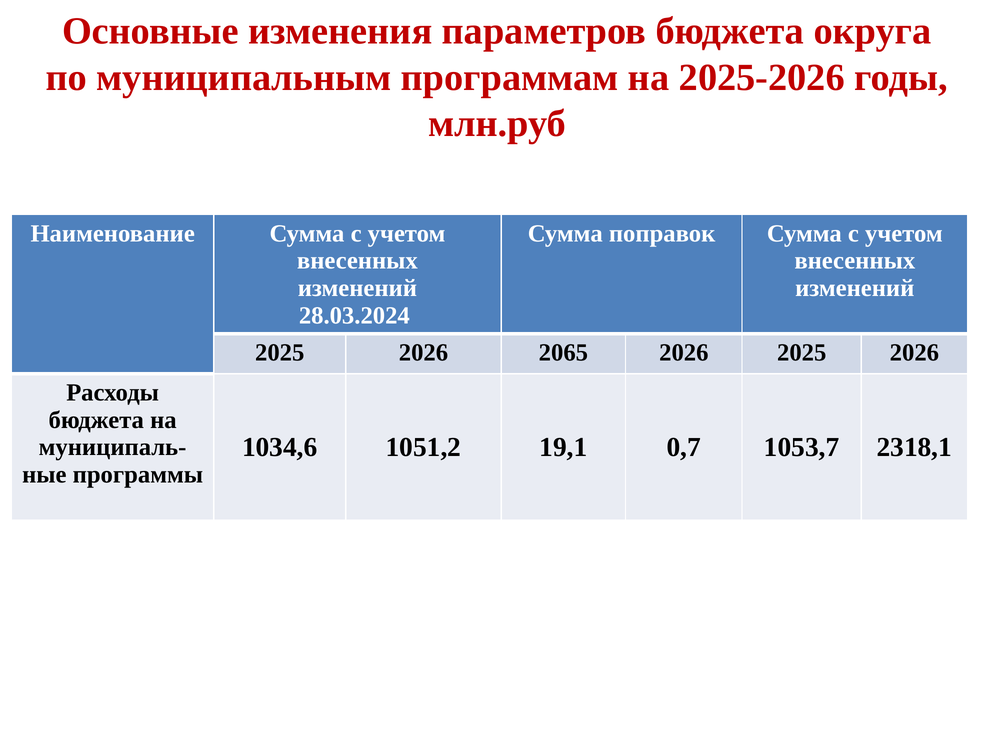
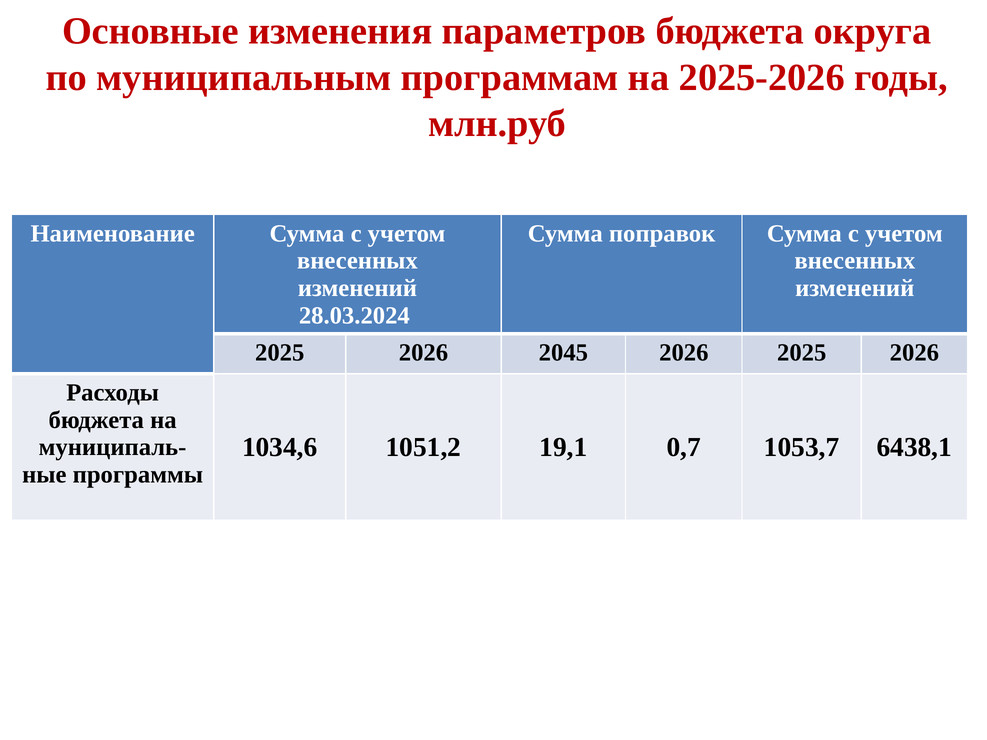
2065: 2065 -> 2045 (563, 353)
2318,1: 2318,1 -> 6438,1 (914, 447)
